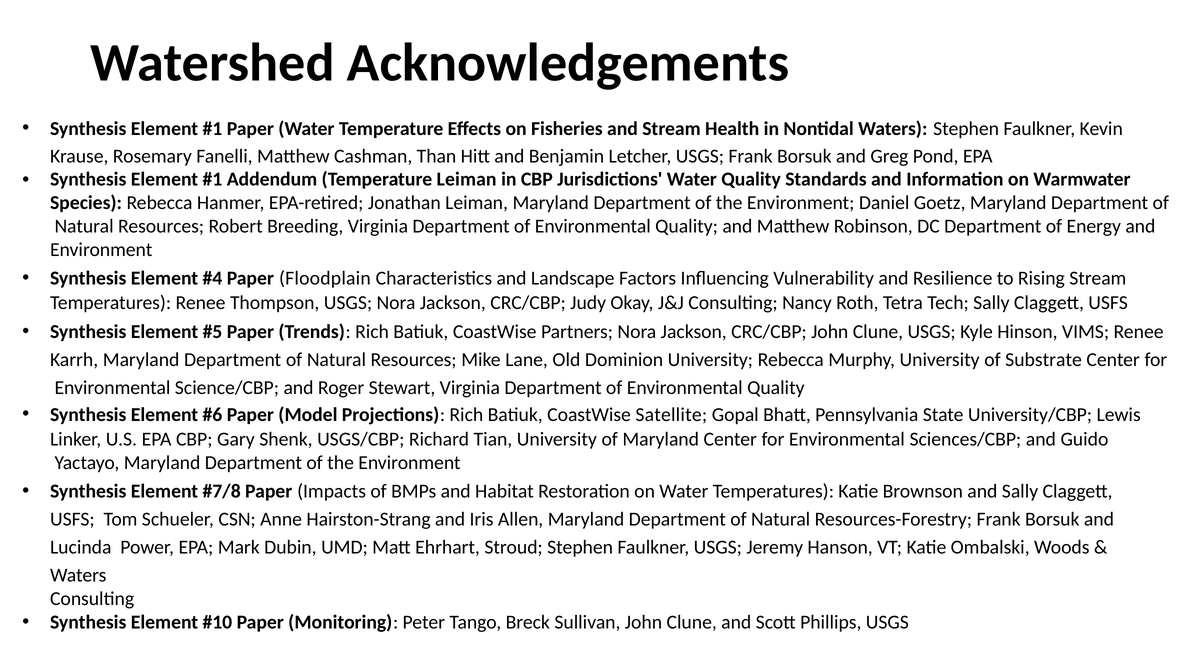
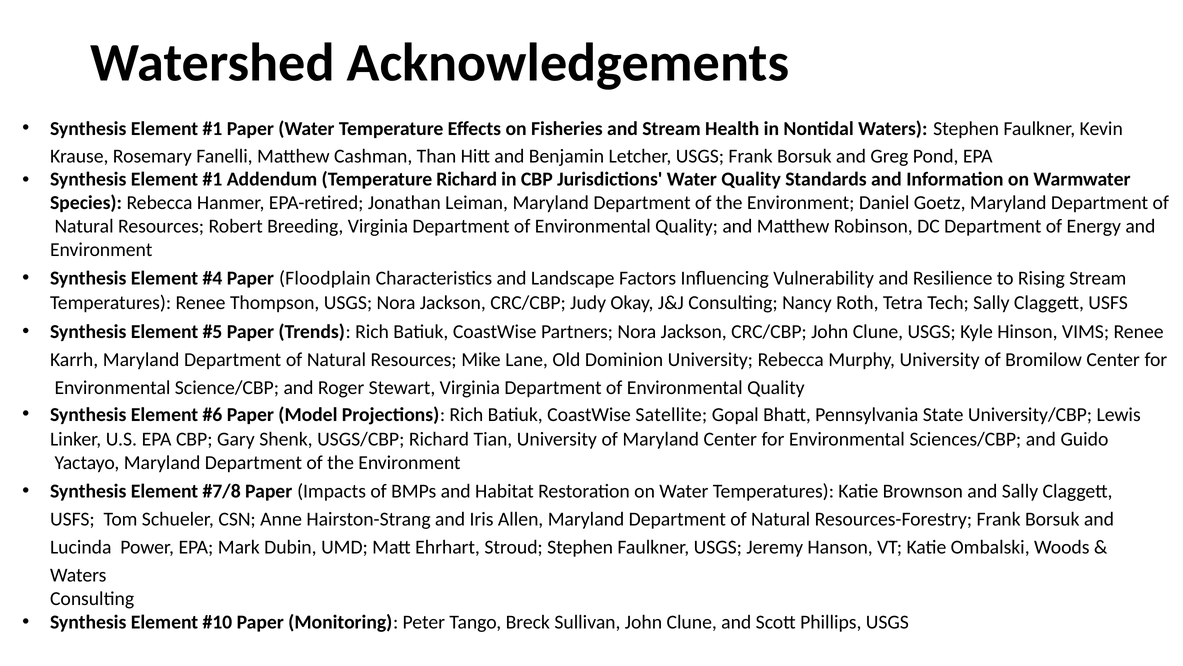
Temperature Leiman: Leiman -> Richard (467, 179)
Substrate: Substrate -> Bromilow (1044, 359)
